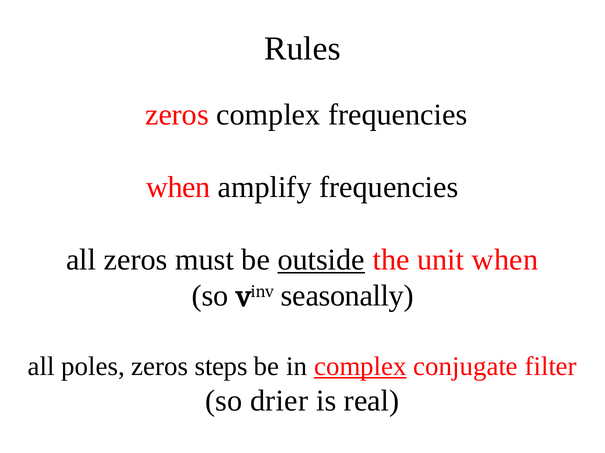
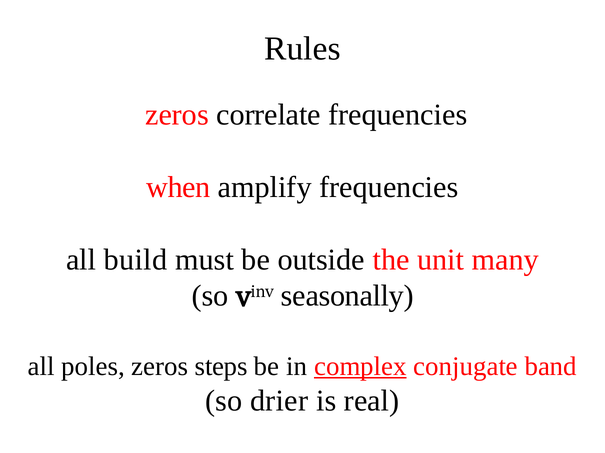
zeros complex: complex -> correlate (269, 115)
all zeros: zeros -> build (135, 260)
outside underline: present -> none (321, 260)
unit when: when -> many (505, 260)
filter: filter -> band (551, 367)
